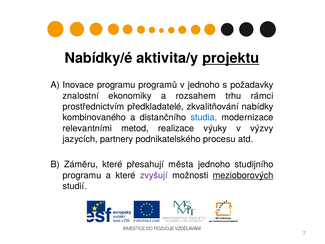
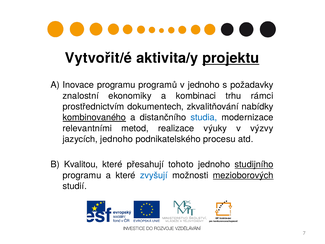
Nabídky/é: Nabídky/é -> Vytvořit/é (98, 58)
rozsahem: rozsahem -> kombinaci (196, 96)
předkladatelé: předkladatelé -> dokumentech (156, 107)
kombinovaného underline: none -> present (94, 117)
jazycích partnery: partnery -> jednoho (117, 139)
Záměru: Záměru -> Kvalitou (81, 164)
města: města -> tohoto (181, 164)
studijního underline: none -> present (254, 164)
zvyšují colour: purple -> blue (154, 175)
